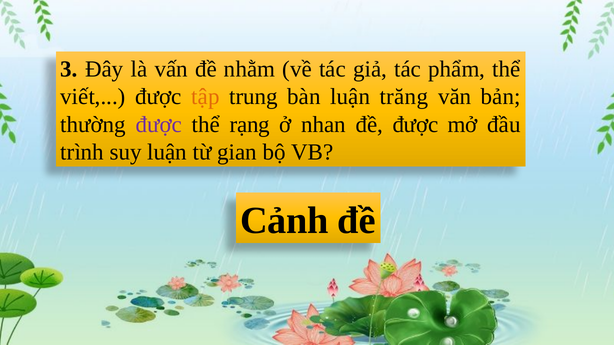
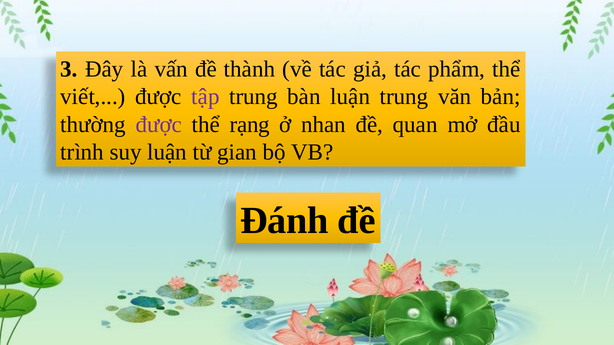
nhằm: nhằm -> thành (250, 69)
tập colour: orange -> purple (205, 97)
luận trăng: trăng -> trung (404, 97)
đề được: được -> quan (415, 125)
Cảnh: Cảnh -> Đánh (284, 221)
